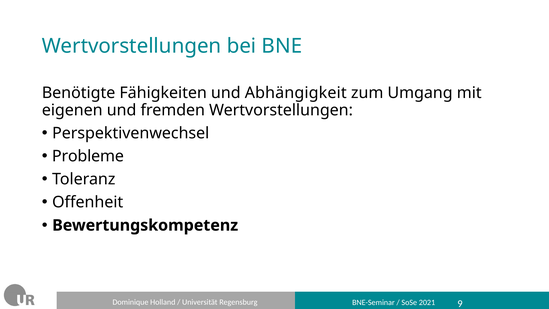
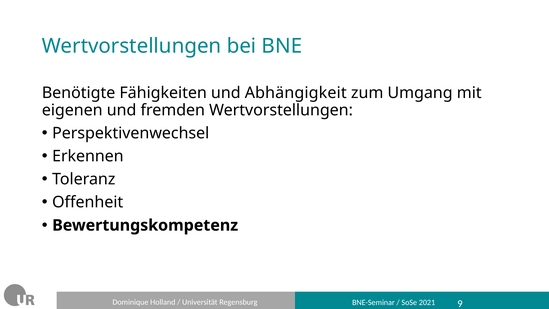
Probleme: Probleme -> Erkennen (88, 156)
